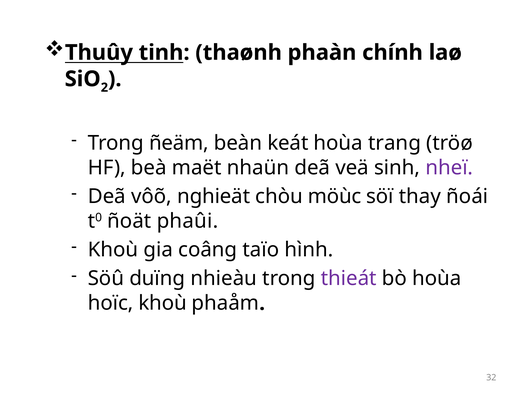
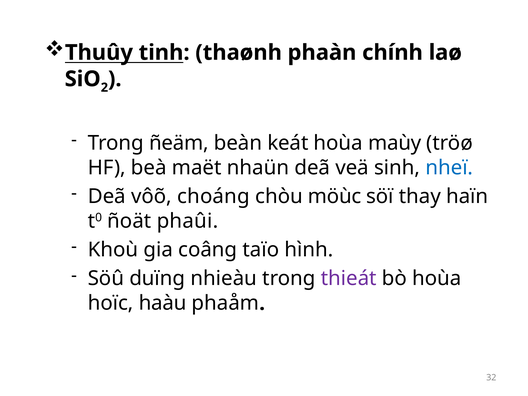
trang: trang -> maùy (395, 143)
nheï colour: purple -> blue (449, 168)
nghieät: nghieät -> choáng (213, 196)
ñoái: ñoái -> haïn (467, 196)
hoïc khoù: khoù -> haàu (163, 303)
